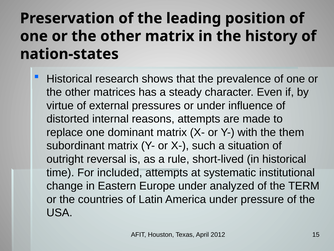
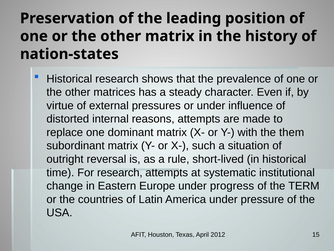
For included: included -> research (120, 172)
analyzed: analyzed -> progress (232, 186)
